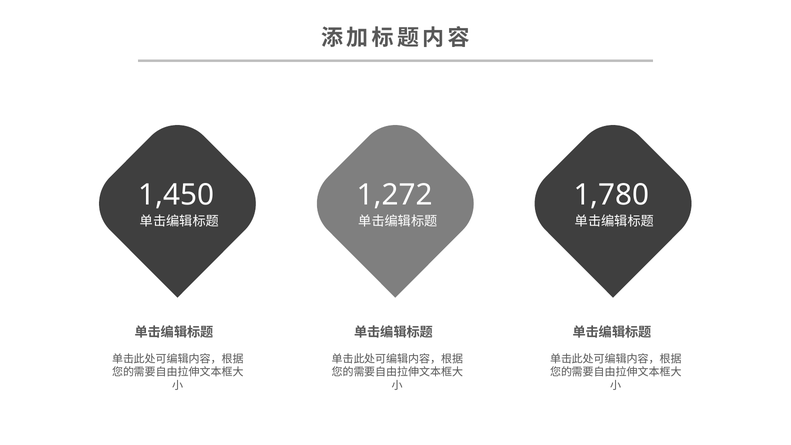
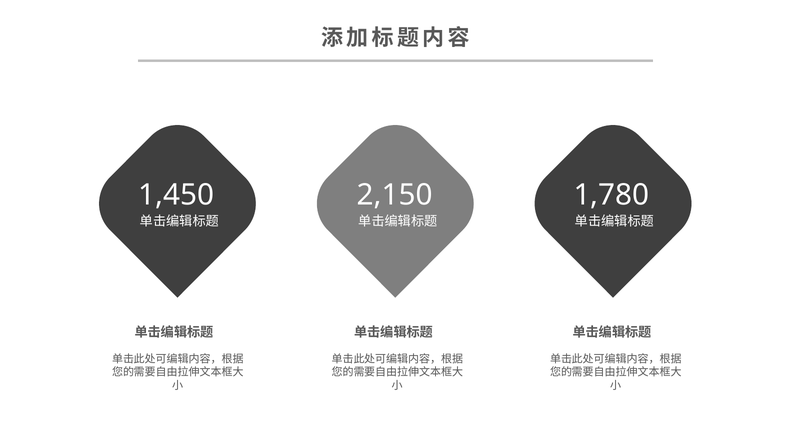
1,272: 1,272 -> 2,150 (395, 195)
